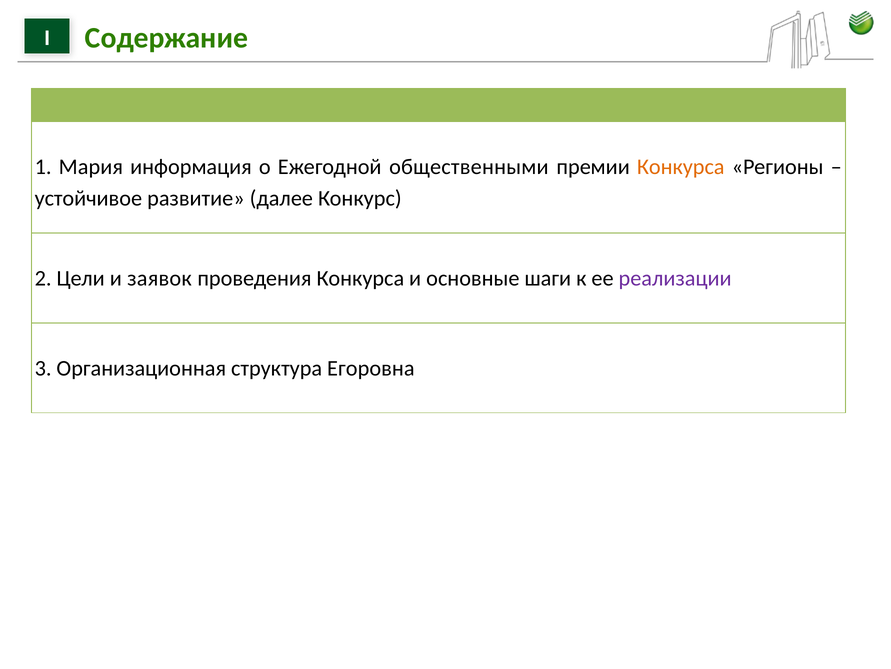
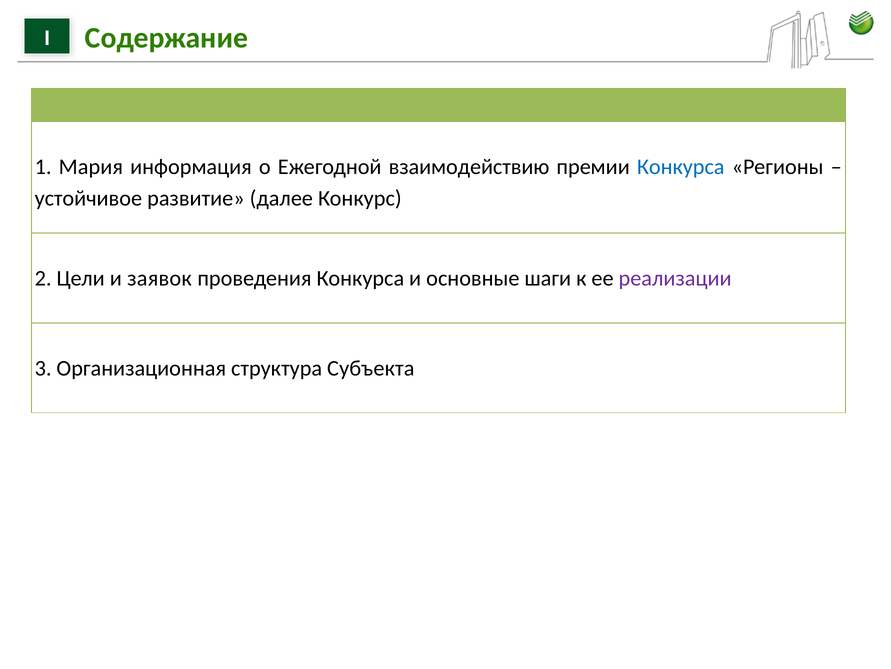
общественными: общественными -> взаимодействию (469, 167)
Конкурса colour: orange -> blue (681, 167)
Егоровна: Егоровна -> Субъекта (371, 368)
